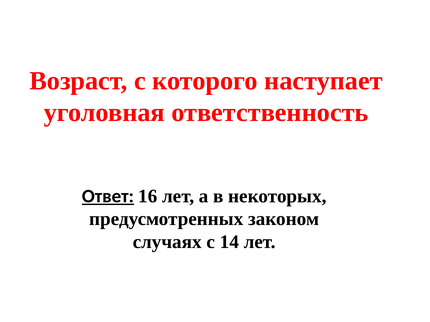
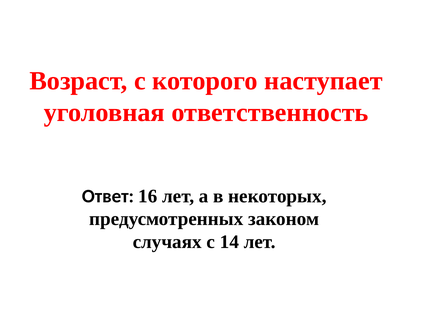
Ответ underline: present -> none (108, 196)
